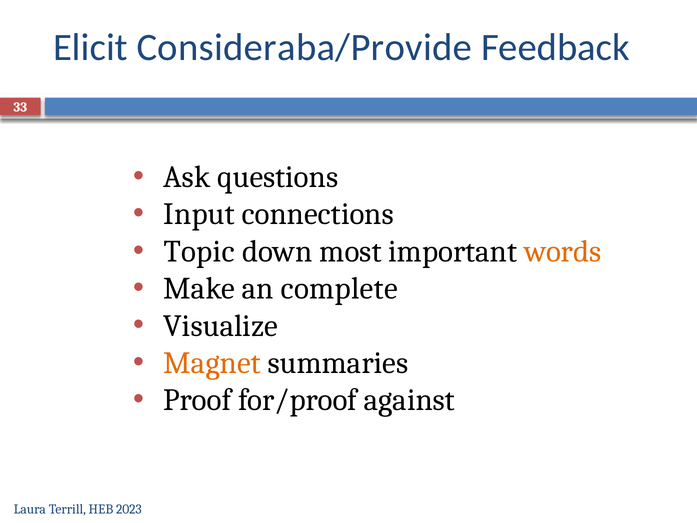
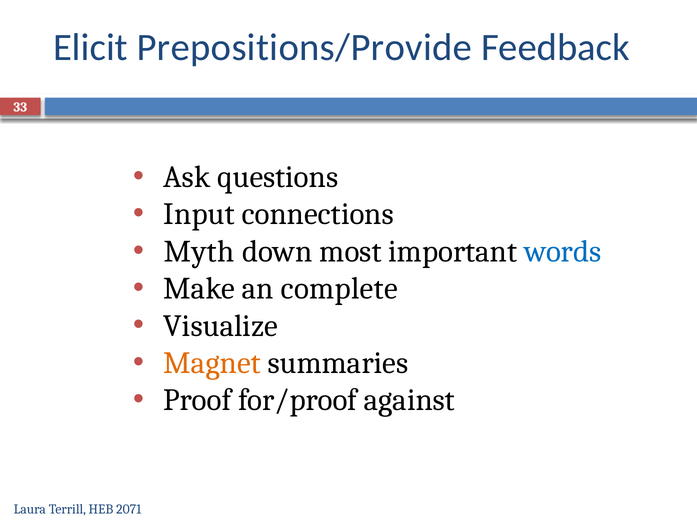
Consideraba/Provide: Consideraba/Provide -> Prepositions/Provide (304, 48)
Topic: Topic -> Myth (199, 251)
words colour: orange -> blue (563, 251)
2023: 2023 -> 2071 (129, 509)
